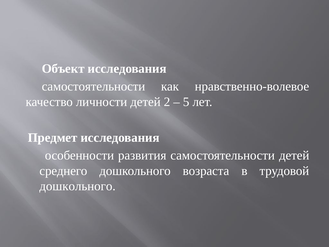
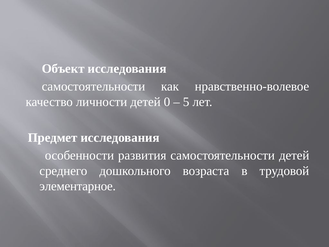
2: 2 -> 0 (167, 102)
дошкольного: дошкольного -> элементарное (78, 186)
